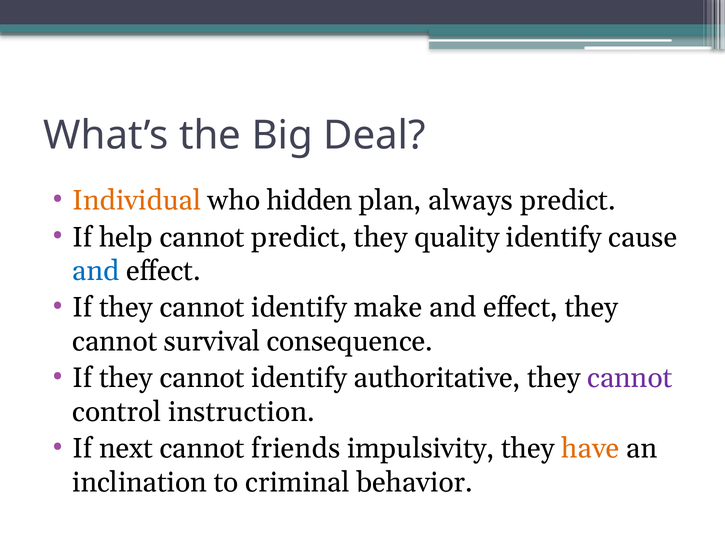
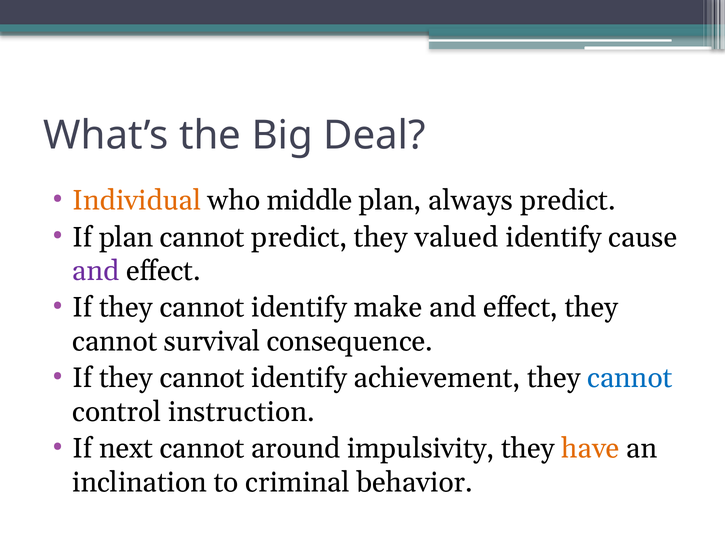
hidden: hidden -> middle (310, 201)
If help: help -> plan (126, 238)
quality: quality -> valued (457, 238)
and colour: blue -> purple (96, 271)
authoritative: authoritative -> achievement (437, 379)
cannot colour: purple -> blue (630, 379)
friends: friends -> around (296, 449)
